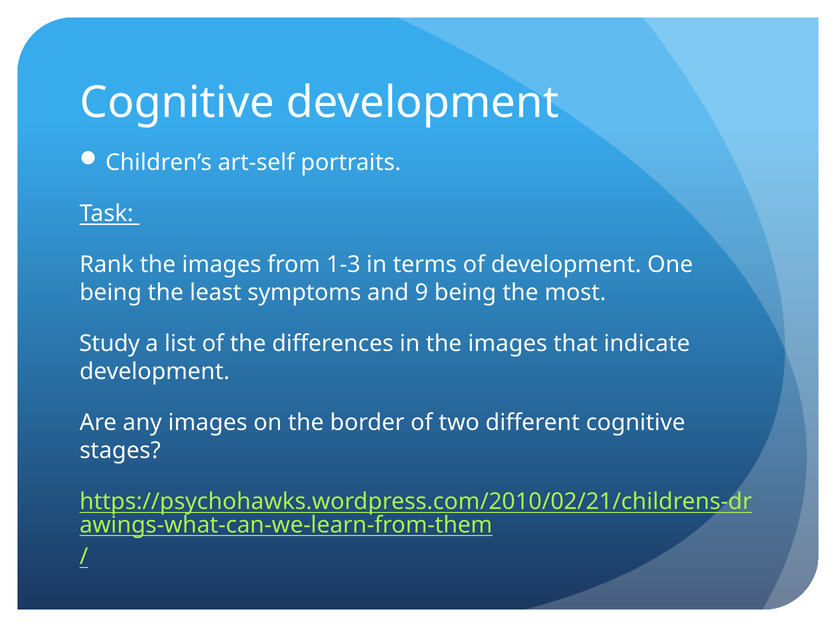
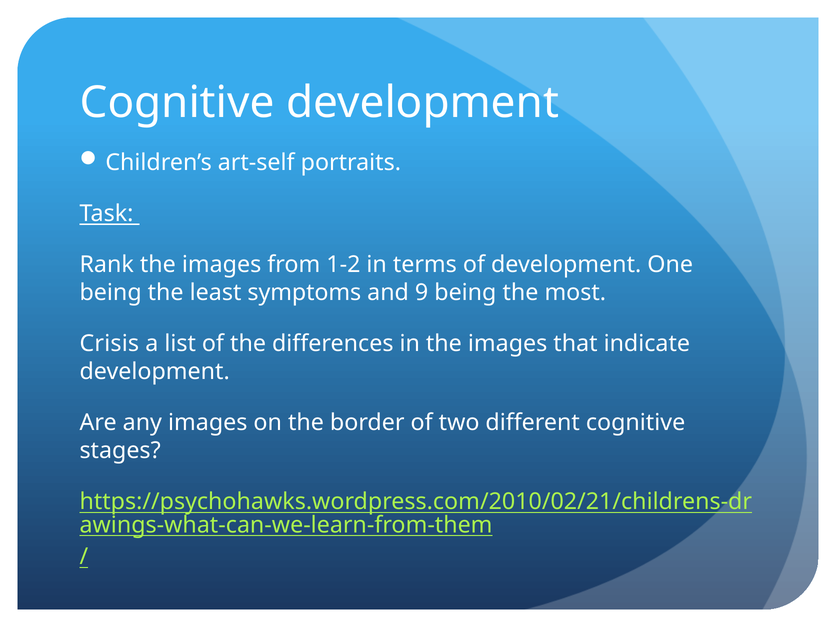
1-3: 1-3 -> 1-2 (343, 265)
Study: Study -> Crisis (109, 344)
